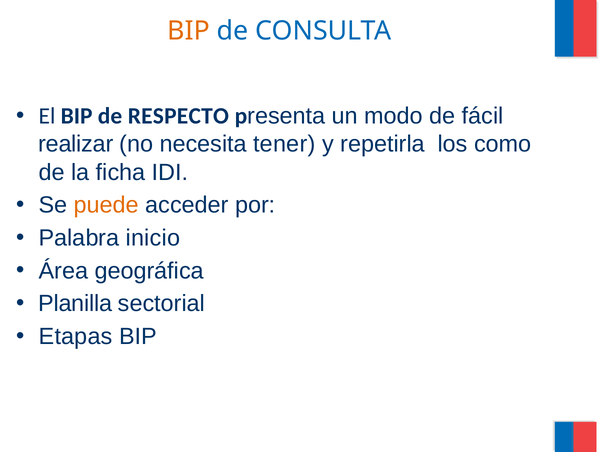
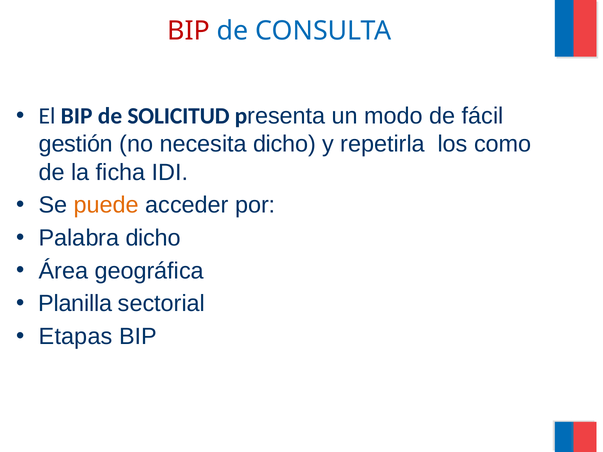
BIP colour: orange -> red (189, 31)
RESPECTO: RESPECTO -> SOLICITUD (179, 116)
realizar: realizar -> gestión (76, 144)
necesita tener: tener -> dicho (285, 144)
Palabra inicio: inicio -> dicho (153, 238)
